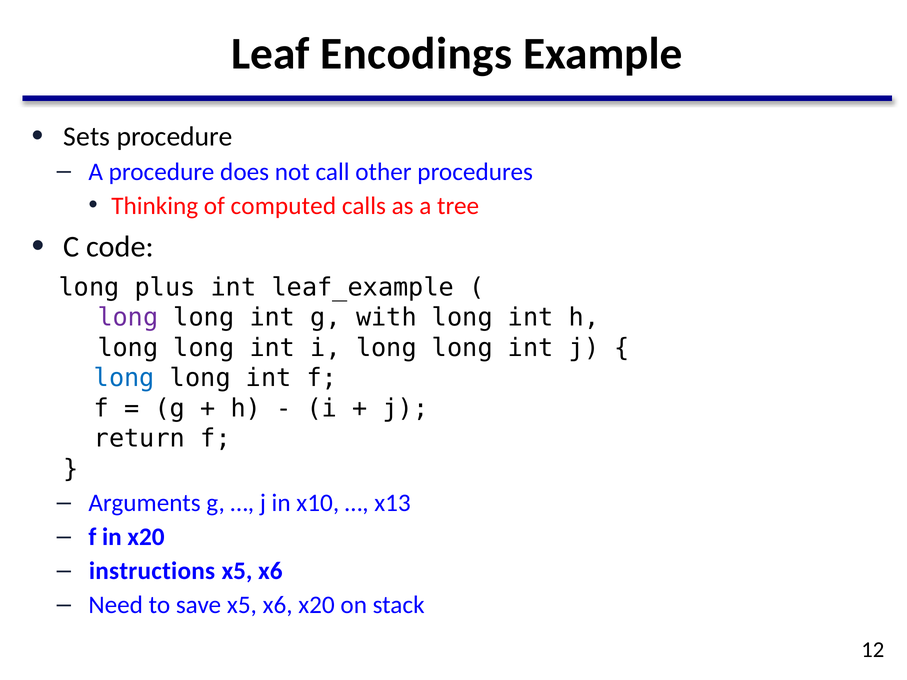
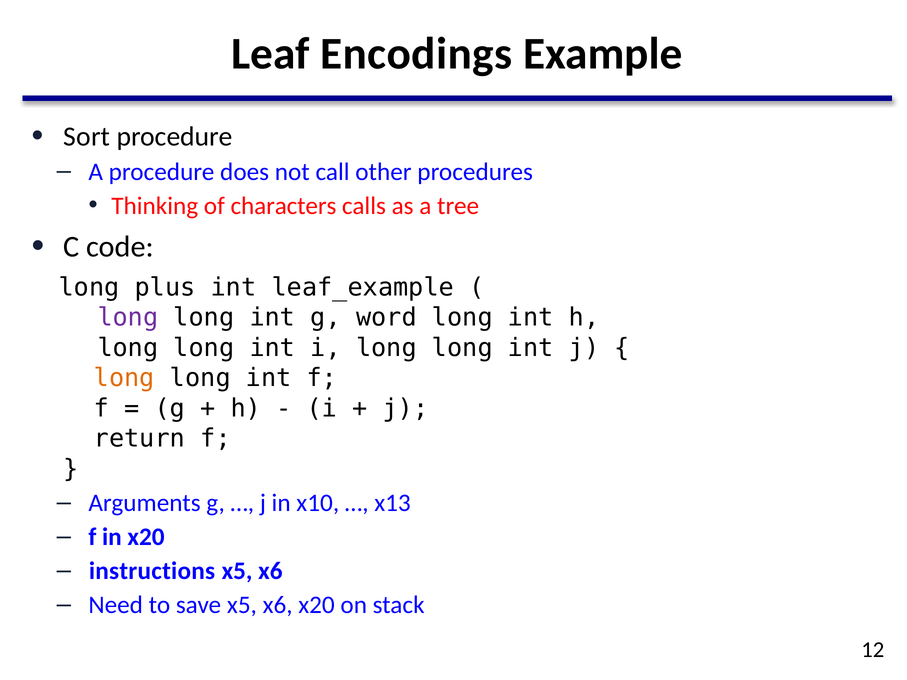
Sets: Sets -> Sort (87, 136)
computed: computed -> characters (283, 206)
with: with -> word (386, 318)
long colour: blue -> orange (124, 378)
